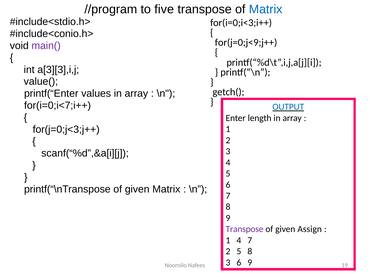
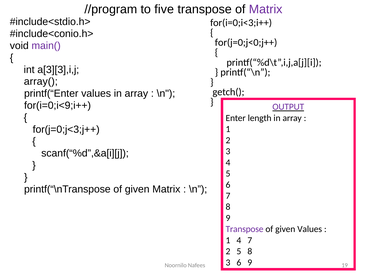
Matrix colour: blue -> purple (266, 9)
for(j=0;j<9;j++: for(j=0;j<9;j++ -> for(j=0;j<0;j++ (246, 43)
value(: value( -> array( (41, 81)
OUTPUT colour: blue -> purple (288, 107)
for(i=0;i<7;i++: for(i=0;i<7;i++ -> for(i=0;i<9;i++ (58, 105)
given Assign: Assign -> Values (310, 229)
